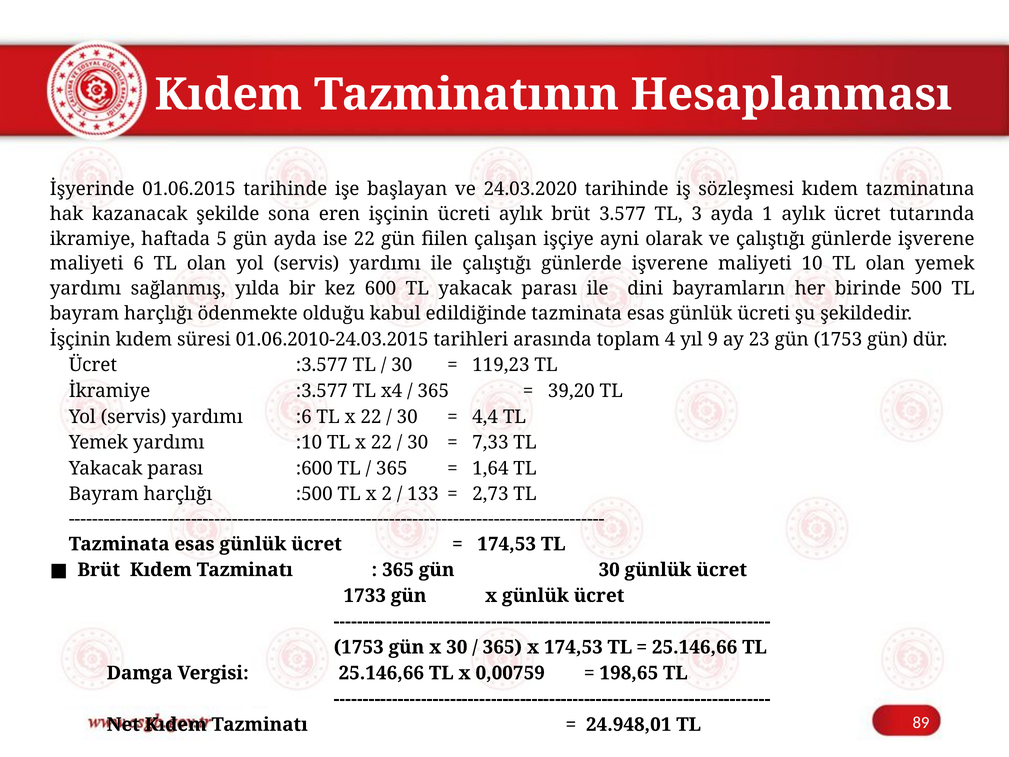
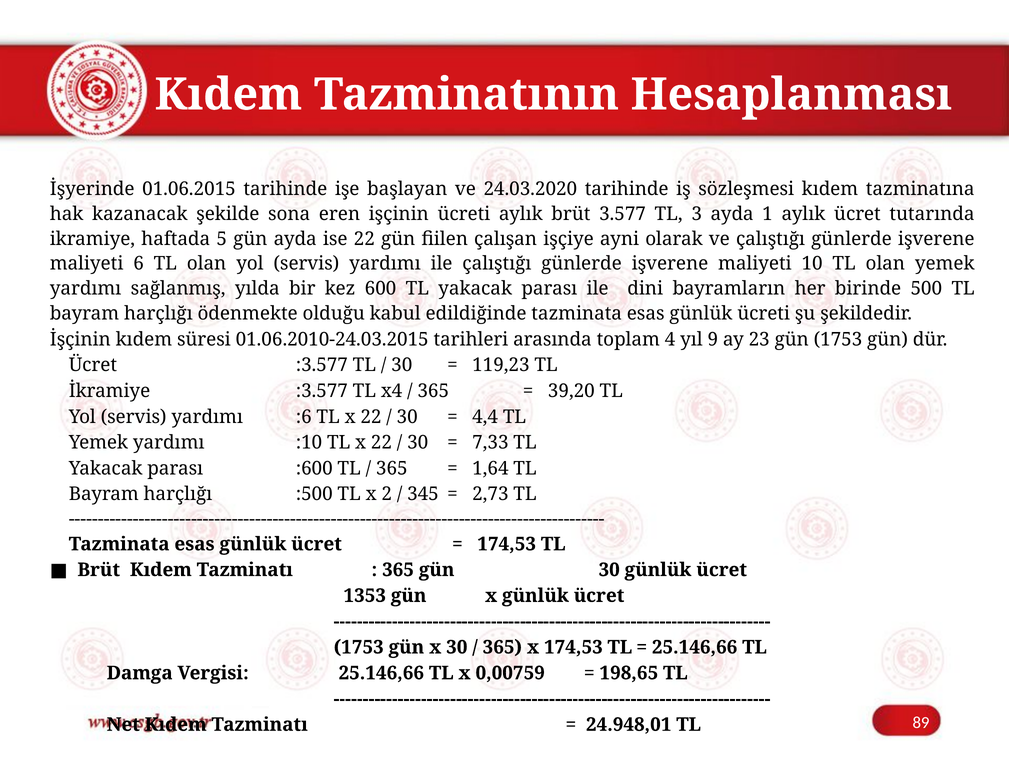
133: 133 -> 345 (423, 494)
1733: 1733 -> 1353 (365, 595)
